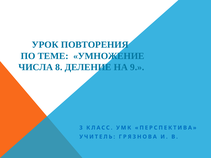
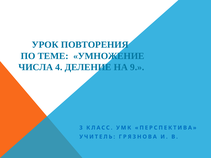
8: 8 -> 4 (59, 67)
